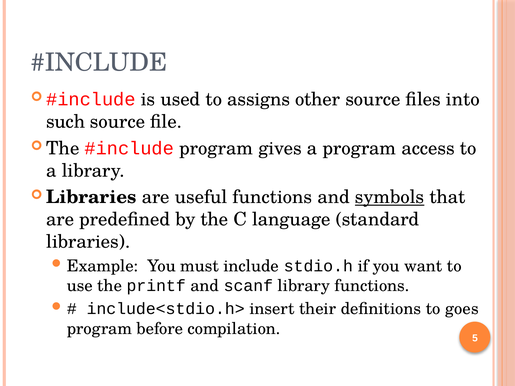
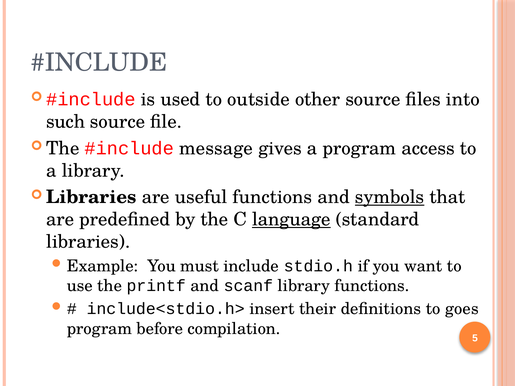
assigns: assigns -> outside (259, 99)
program: program -> message (216, 148)
language underline: none -> present (291, 220)
